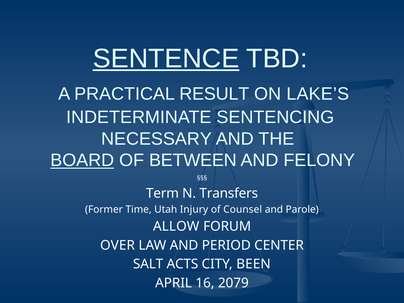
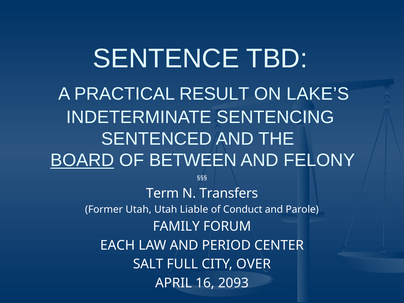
SENTENCE underline: present -> none (166, 59)
NECESSARY: NECESSARY -> SENTENCED (156, 139)
Former Time: Time -> Utah (139, 209)
Injury: Injury -> Liable (194, 209)
Counsel: Counsel -> Conduct (243, 209)
ALLOW: ALLOW -> FAMILY (176, 227)
OVER: OVER -> EACH (118, 245)
ACTS: ACTS -> FULL (182, 264)
BEEN: BEEN -> OVER (254, 264)
2079: 2079 -> 2093 (233, 283)
